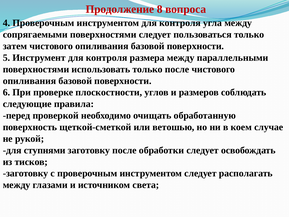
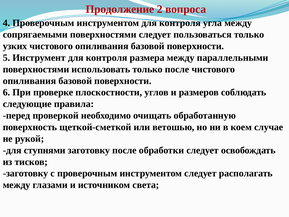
8: 8 -> 2 (160, 9)
затем: затем -> узких (15, 46)
